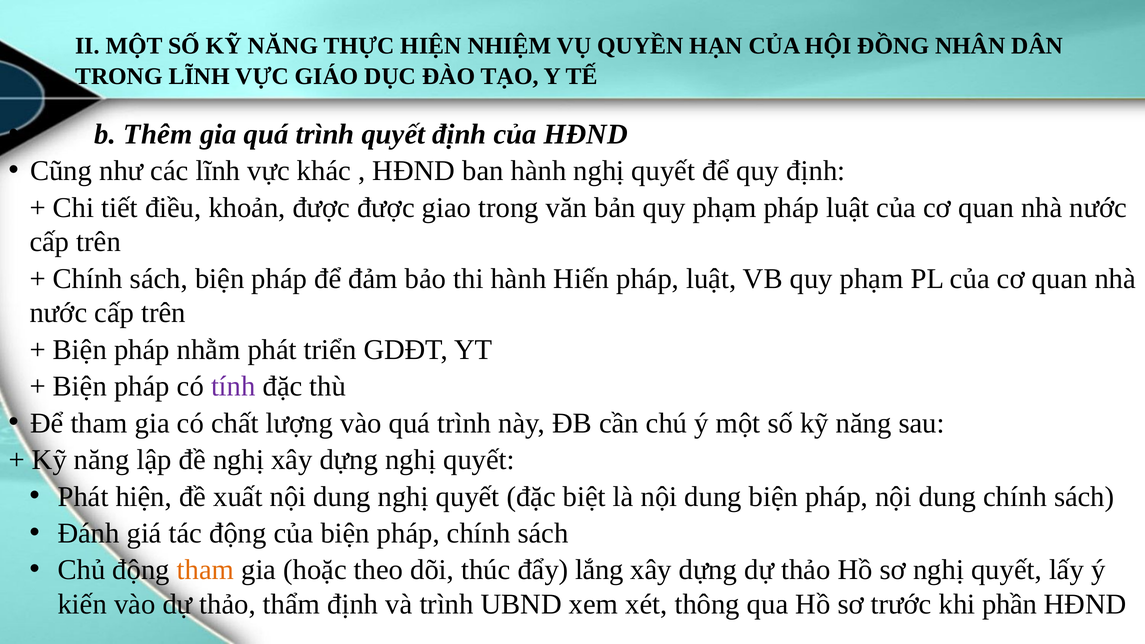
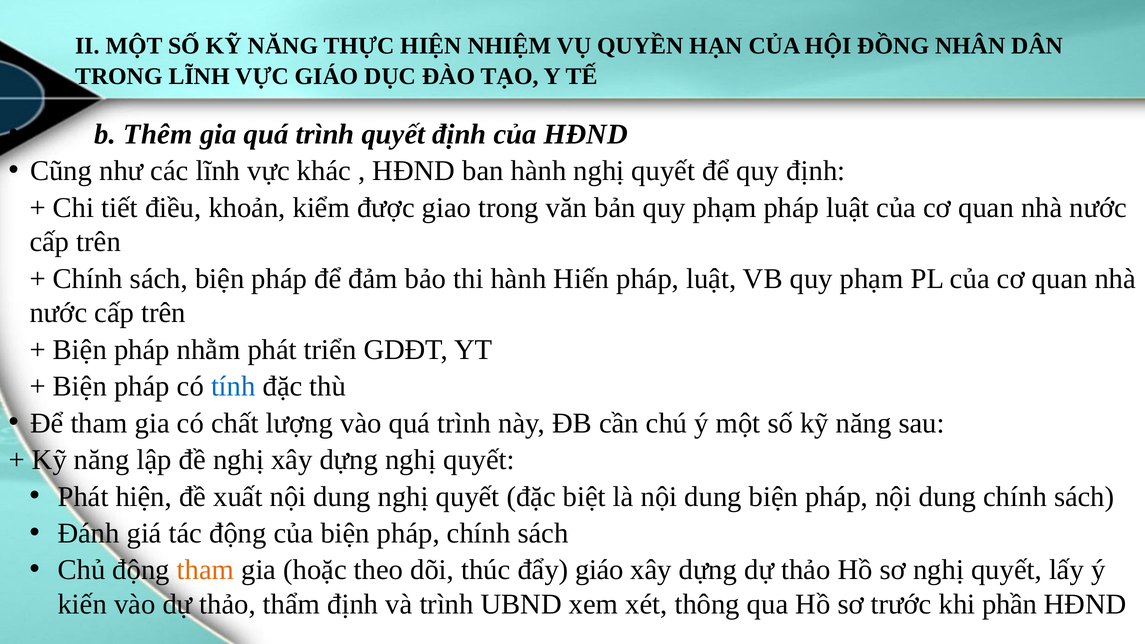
khoản được: được -> kiểm (321, 208)
tính colour: purple -> blue (233, 386)
đẩy lắng: lắng -> giáo (599, 570)
